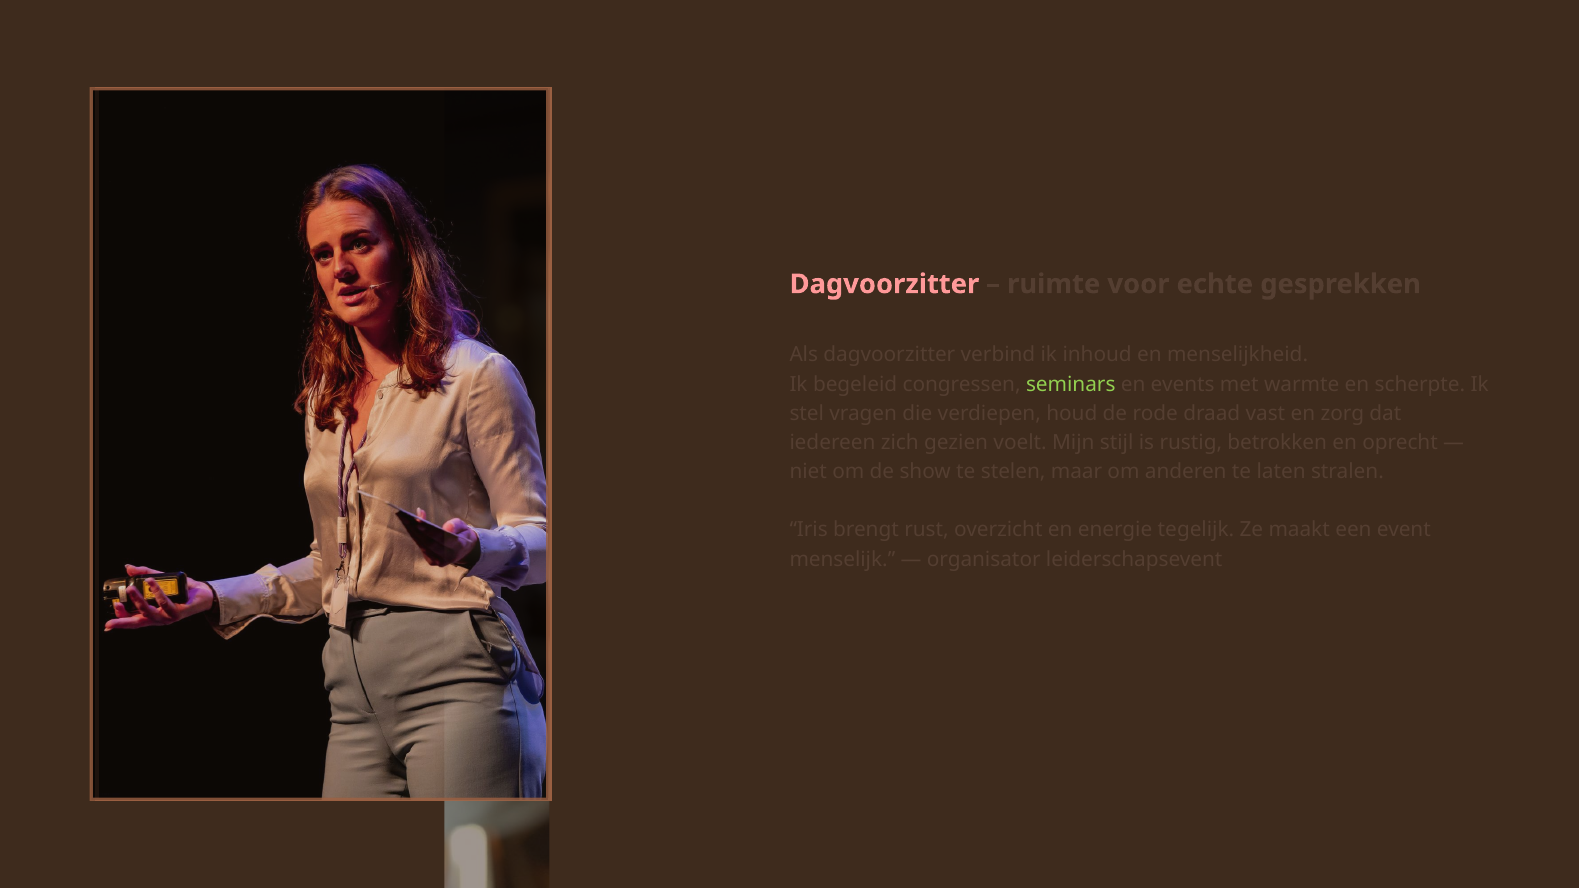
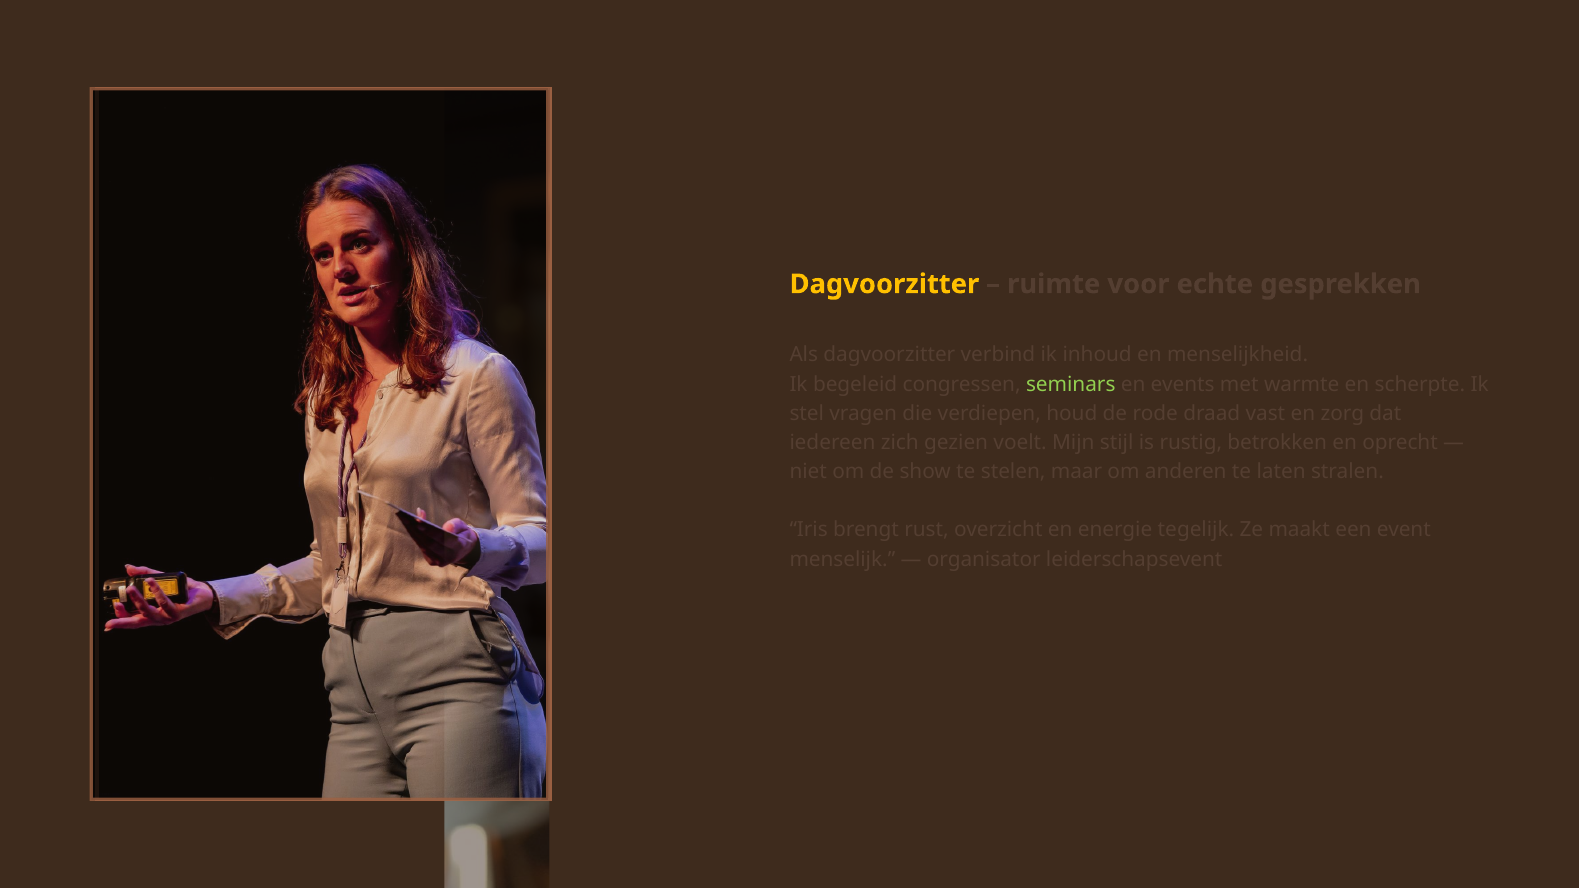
Dagvoorzitter colour: pink -> yellow (884, 284)
